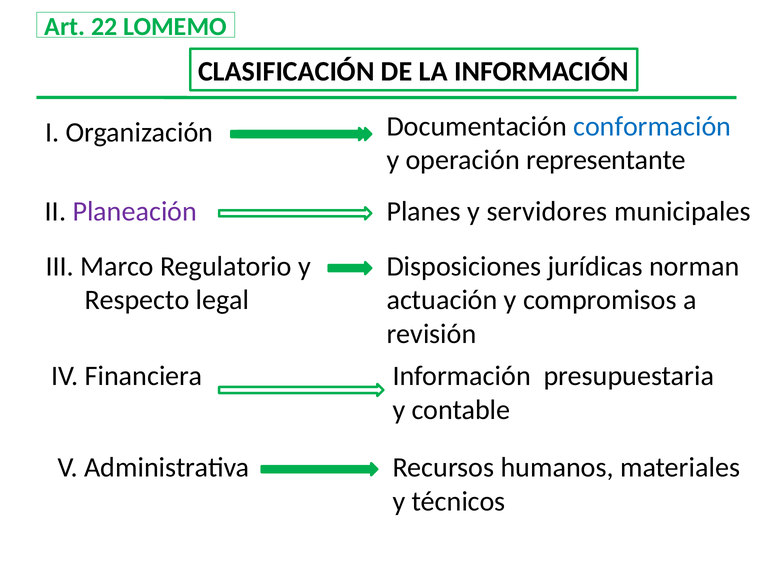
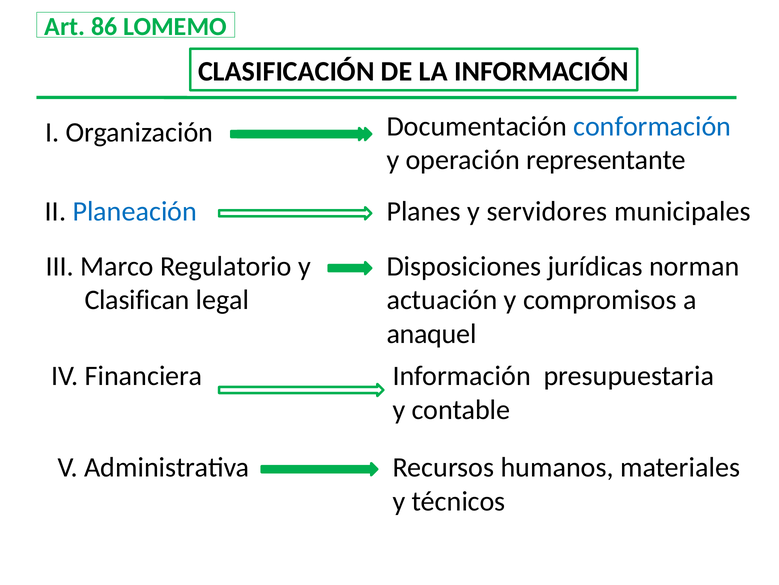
22: 22 -> 86 (104, 27)
Planeación colour: purple -> blue (135, 211)
Respecto: Respecto -> Clasifican (137, 300)
revisión: revisión -> anaquel (432, 334)
